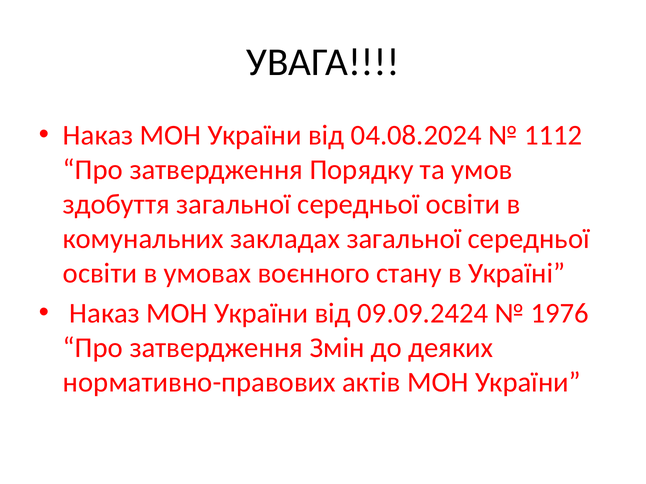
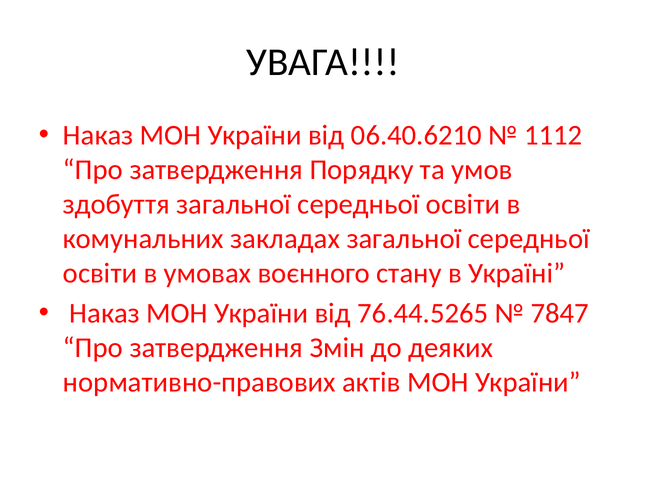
04.08.2024: 04.08.2024 -> 06.40.6210 (416, 136)
09.09.2424: 09.09.2424 -> 76.44.5265 (423, 314)
1976: 1976 -> 7847 (560, 314)
